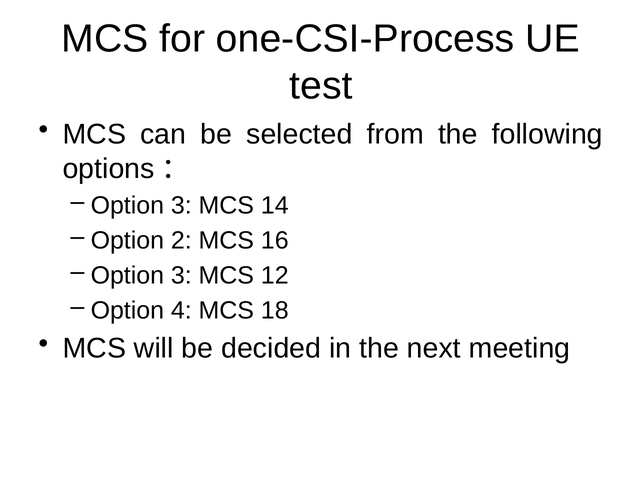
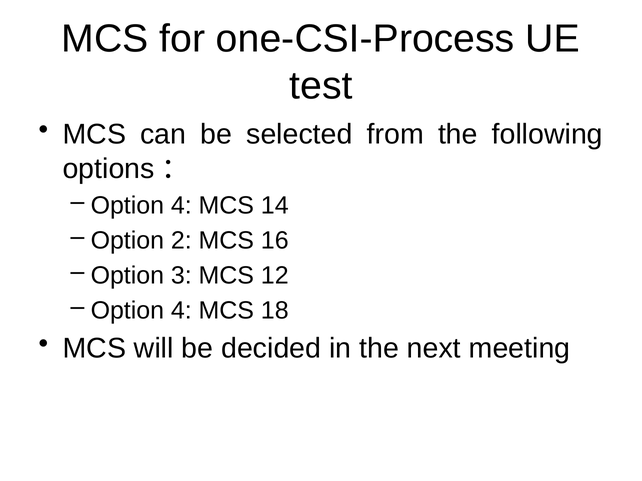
3: 3 -> 4 (181, 206)
